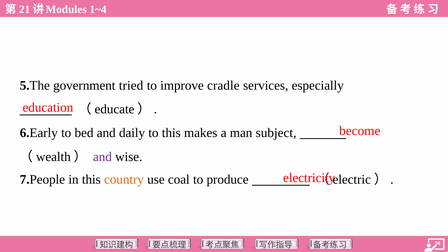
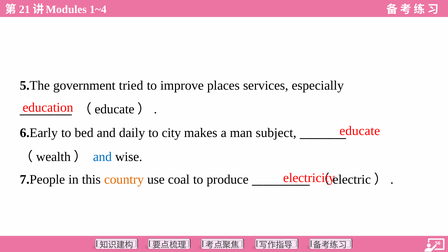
cradle: cradle -> places (223, 85)
become: become -> educate (360, 131)
to this: this -> city (171, 133)
and colour: purple -> blue (102, 157)
